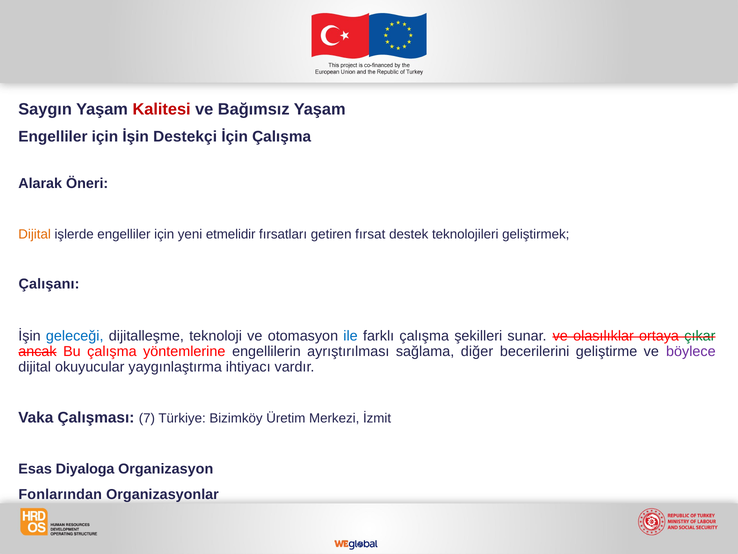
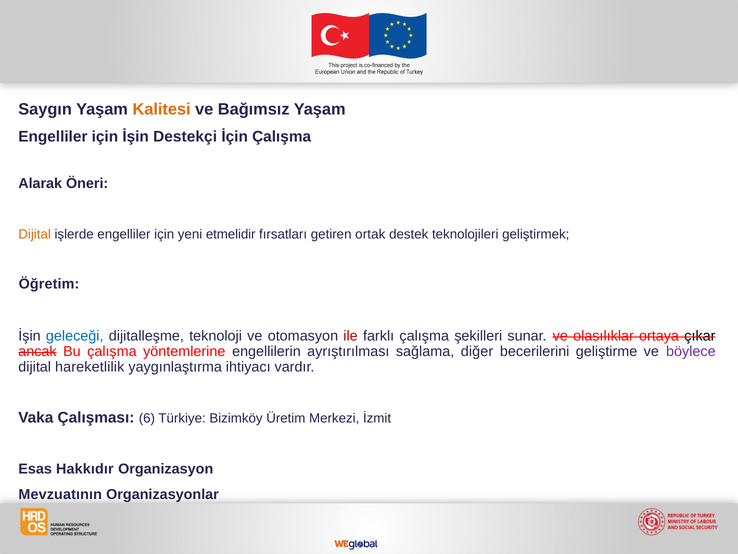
Kalitesi colour: red -> orange (162, 109)
fırsat: fırsat -> ortak (370, 234)
Çalışanı: Çalışanı -> Öğretim (49, 284)
ile colour: blue -> red (351, 335)
çıkar colour: green -> black (700, 335)
okuyucular: okuyucular -> hareketlilik (90, 367)
7: 7 -> 6 (147, 418)
Diyaloga: Diyaloga -> Hakkıdır (85, 468)
Fonlarından: Fonlarından -> Mevzuatının (60, 494)
